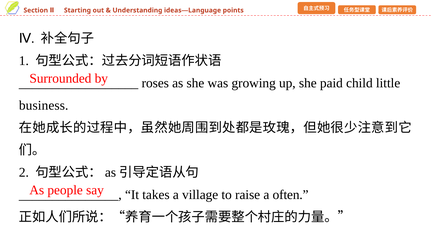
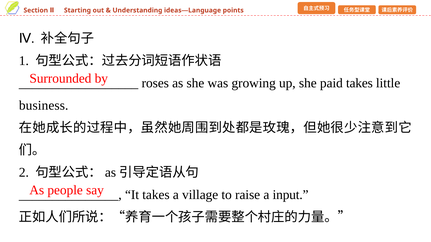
paid child: child -> takes (359, 83)
often: often -> input (291, 195)
